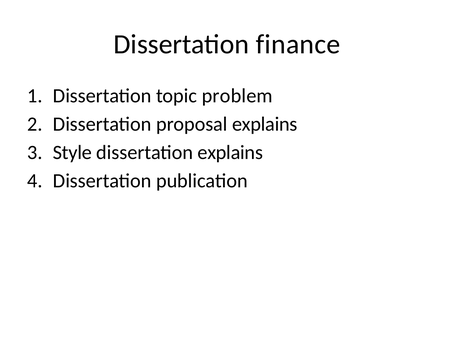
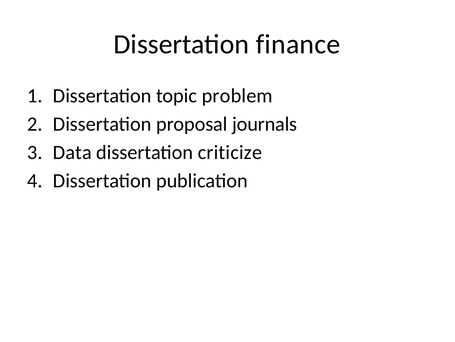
proposal explains: explains -> journals (265, 124)
Style: Style -> Data (72, 152)
dissertation explains: explains -> criticize (230, 152)
